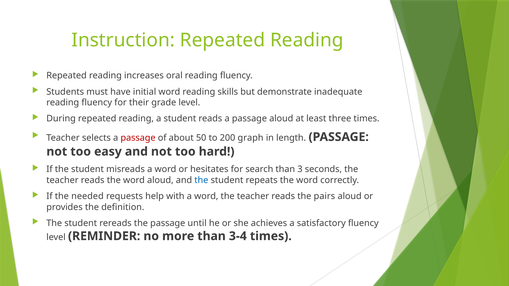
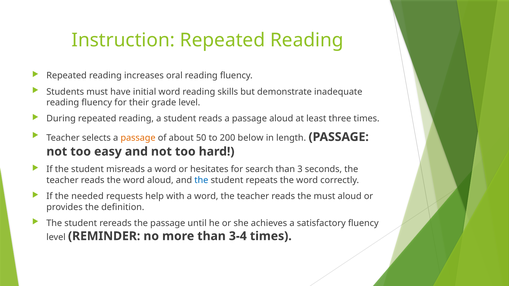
passage colour: red -> orange (138, 138)
graph: graph -> below (251, 138)
the pairs: pairs -> must (324, 196)
